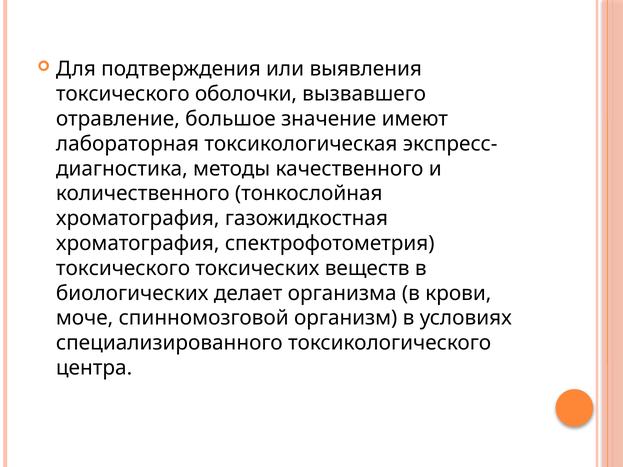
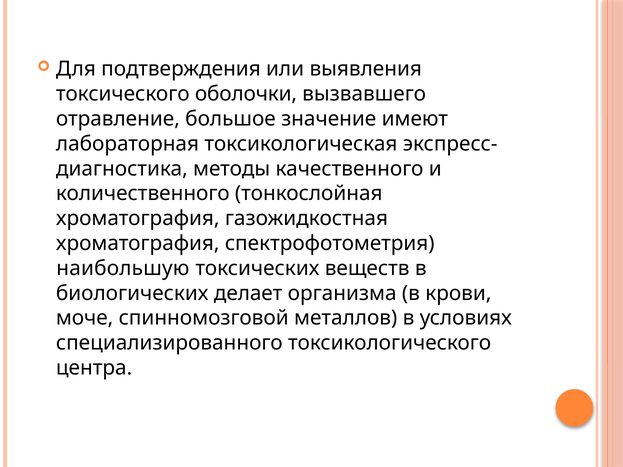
токсического: токсического -> наибольшую (123, 268)
организм: организм -> металлов (346, 318)
